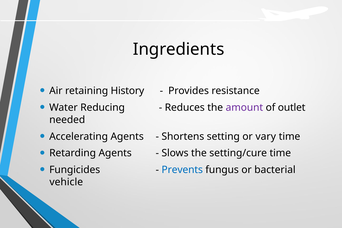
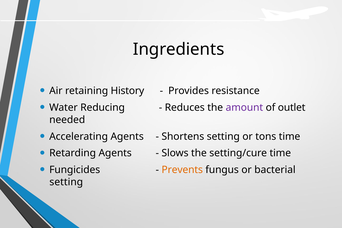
vary: vary -> tons (266, 136)
Prevents colour: blue -> orange (182, 170)
vehicle: vehicle -> setting (66, 182)
